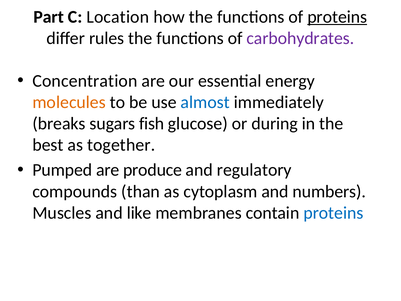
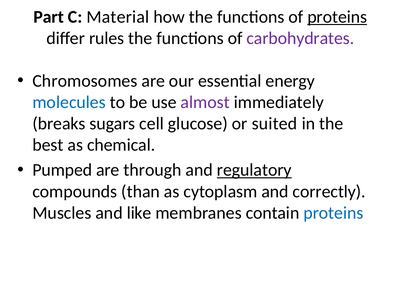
Location: Location -> Material (118, 17)
Concentration: Concentration -> Chromosomes (85, 81)
molecules colour: orange -> blue (69, 102)
almost colour: blue -> purple (205, 102)
fish: fish -> cell (152, 124)
during: during -> suited (274, 124)
together: together -> chemical (121, 145)
produce: produce -> through (153, 170)
regulatory underline: none -> present (254, 170)
numbers: numbers -> correctly (329, 191)
